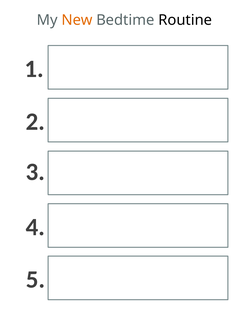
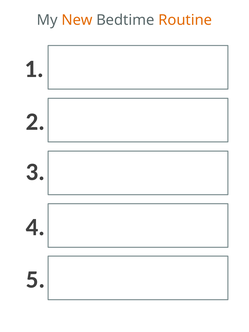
Routine colour: black -> orange (185, 20)
